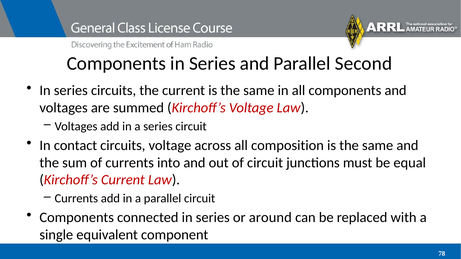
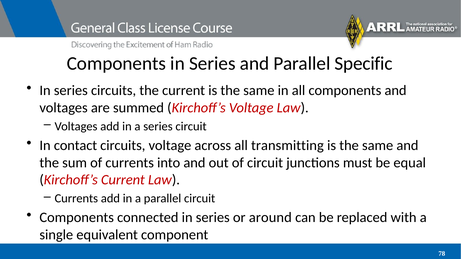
Second: Second -> Specific (364, 64)
composition: composition -> transmitting (287, 146)
